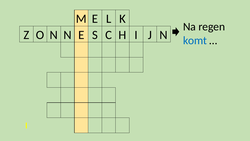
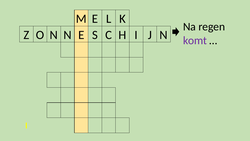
komt colour: blue -> purple (195, 40)
